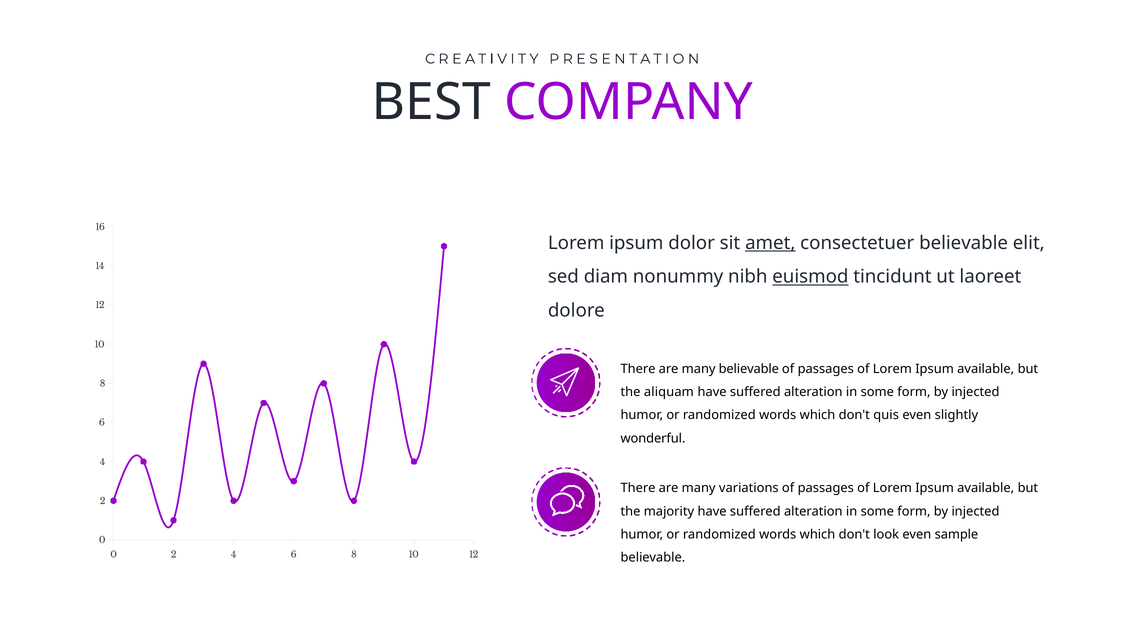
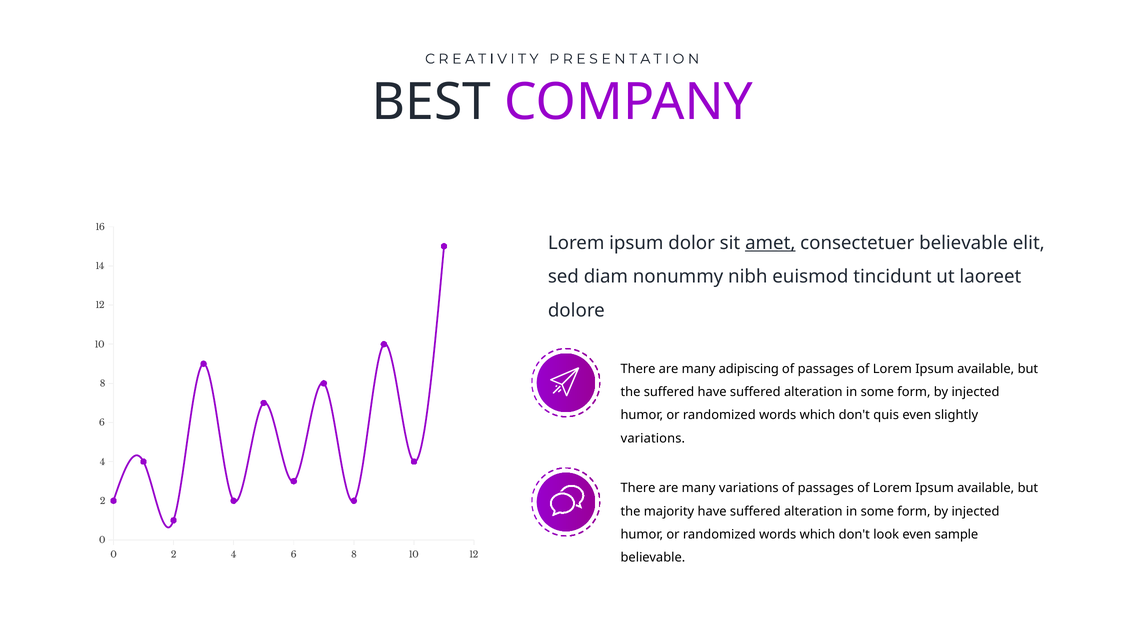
euismod underline: present -> none (810, 277)
many believable: believable -> adipiscing (749, 369)
the aliquam: aliquam -> suffered (669, 392)
wonderful: wonderful -> variations (653, 438)
